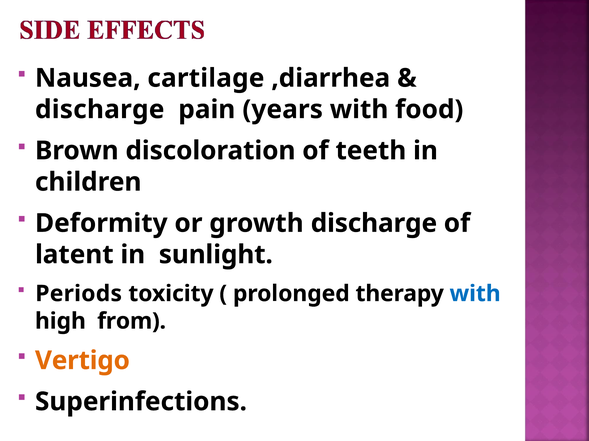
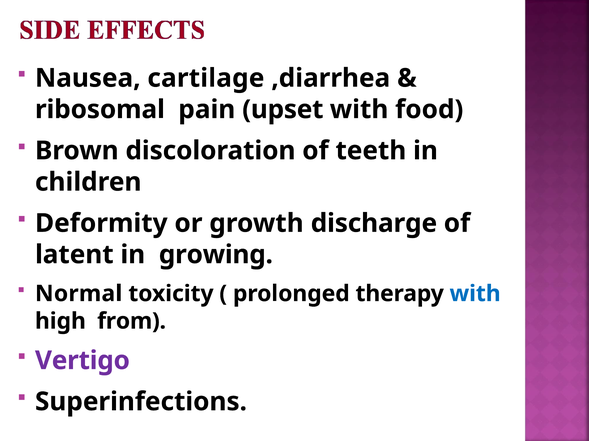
discharge: discharge -> ribosomal (100, 110)
years: years -> upset (283, 110)
sunlight: sunlight -> growing (216, 255)
Periods: Periods -> Normal (79, 294)
Vertigo colour: orange -> purple (82, 361)
